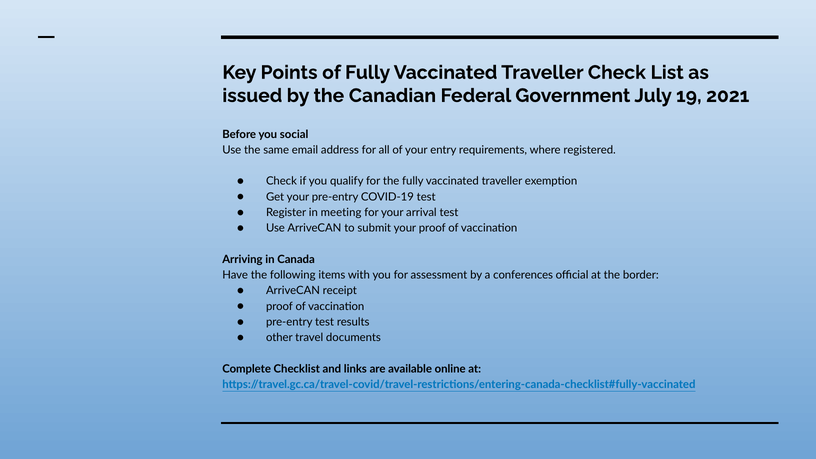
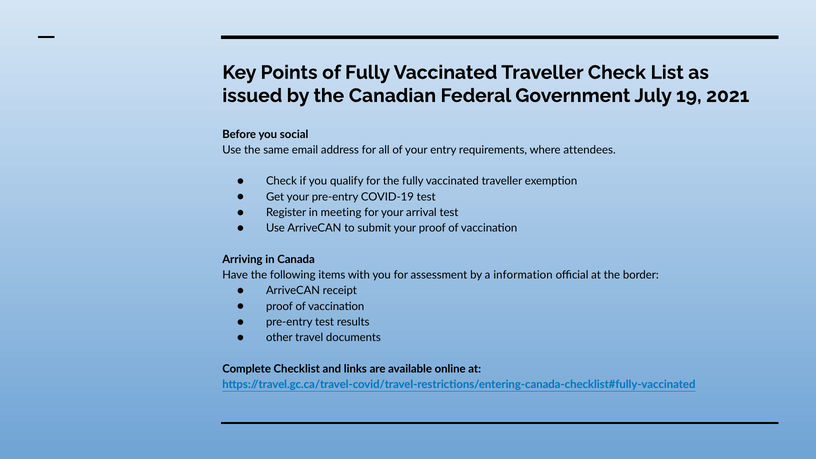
registered: registered -> attendees (590, 150)
conferences: conferences -> information (523, 275)
